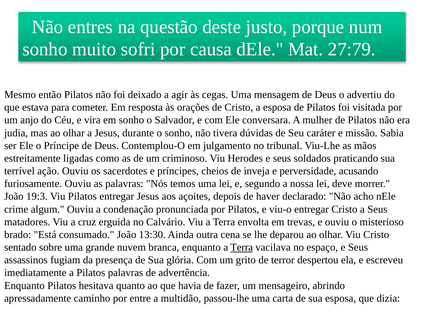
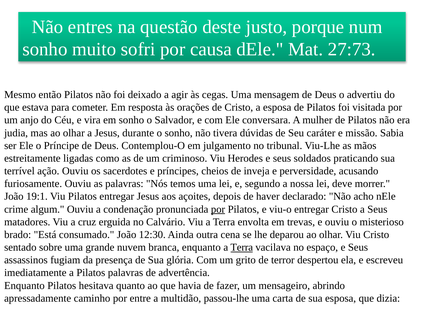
27:79: 27:79 -> 27:73 (352, 49)
19:3: 19:3 -> 19:1 (37, 196)
por underline: none -> present (218, 209)
13:30: 13:30 -> 12:30 (152, 235)
